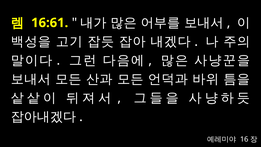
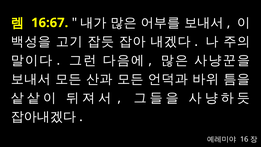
16:61: 16:61 -> 16:67 (50, 23)
